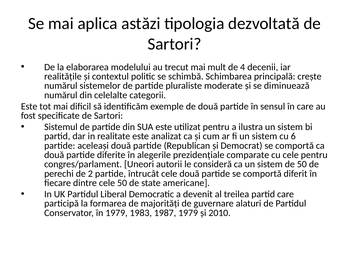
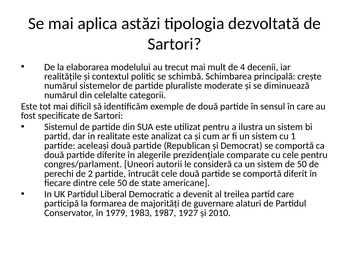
6: 6 -> 1 (293, 136)
1987 1979: 1979 -> 1927 (188, 213)
